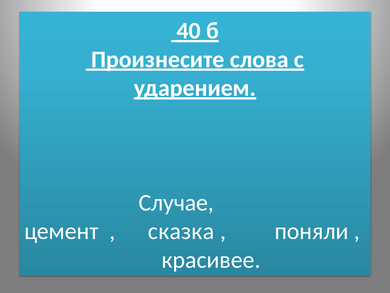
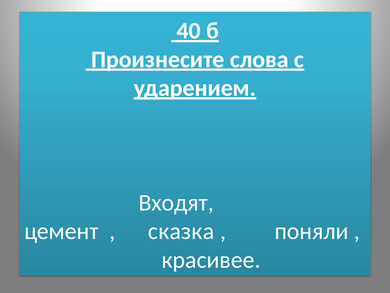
Случае: Случае -> Входят (176, 202)
